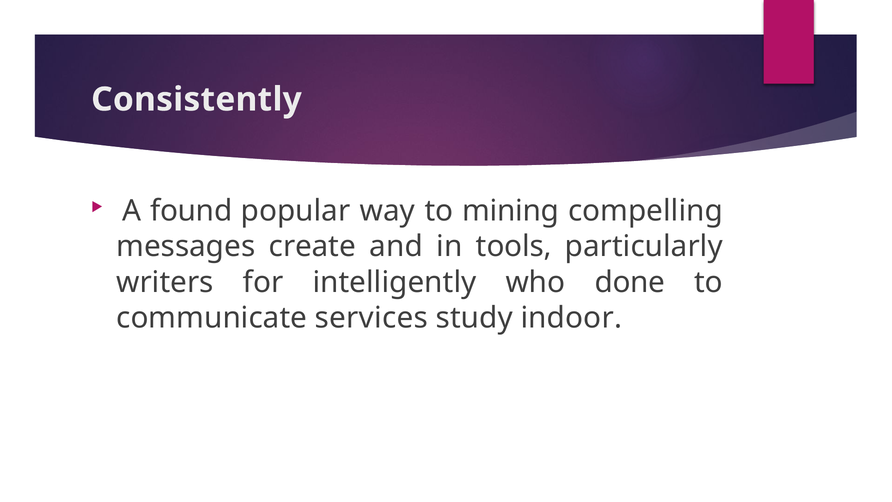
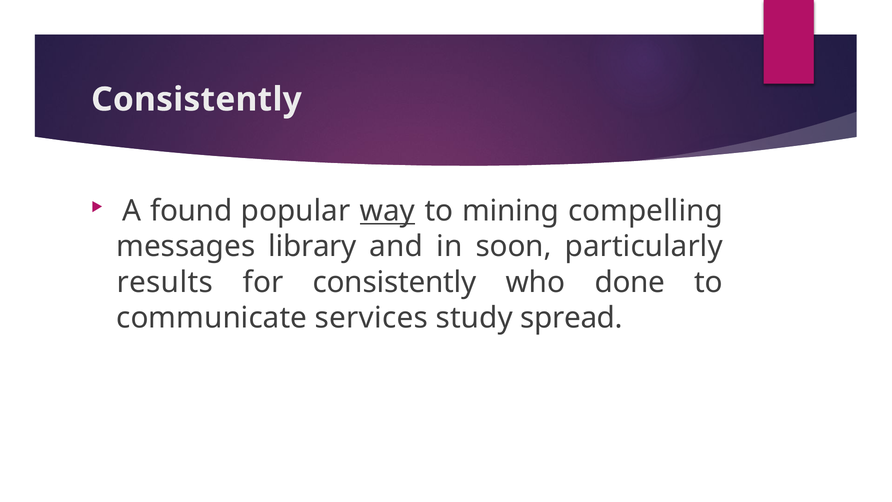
way underline: none -> present (387, 211)
create: create -> library (312, 246)
tools: tools -> soon (514, 246)
writers: writers -> results (165, 282)
for intelligently: intelligently -> consistently (395, 282)
indoor: indoor -> spread (571, 318)
